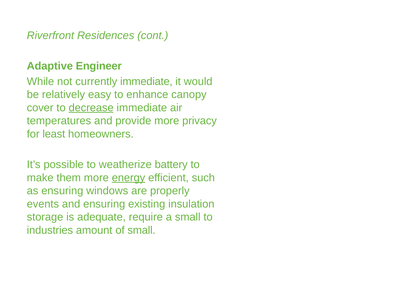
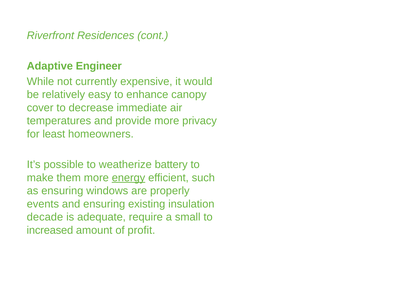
currently immediate: immediate -> expensive (146, 81)
decrease underline: present -> none (91, 108)
storage: storage -> decade (45, 217)
industries: industries -> increased (50, 230)
of small: small -> profit (141, 230)
